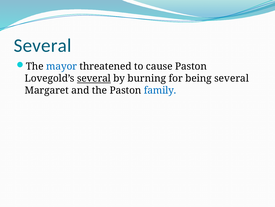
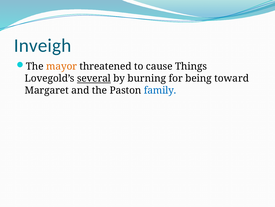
Several: Several -> Inveigh (43, 45)
mayor colour: blue -> orange (62, 66)
cause Paston: Paston -> Things (191, 66)
being several: several -> toward (232, 78)
